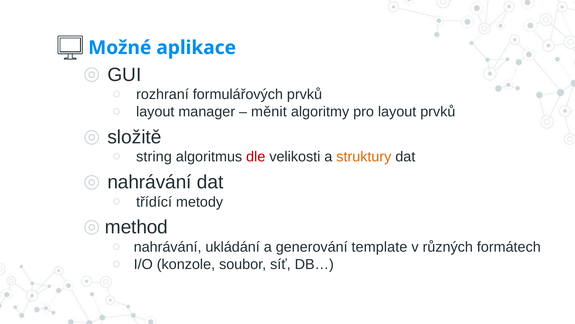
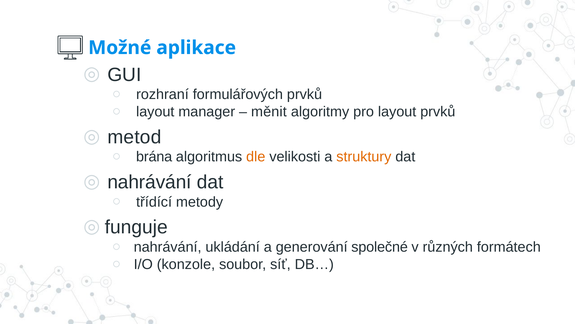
složitě: složitě -> metod (134, 137)
string: string -> brána (154, 157)
dle colour: red -> orange (256, 157)
method: method -> funguje (136, 227)
template: template -> společné (380, 247)
